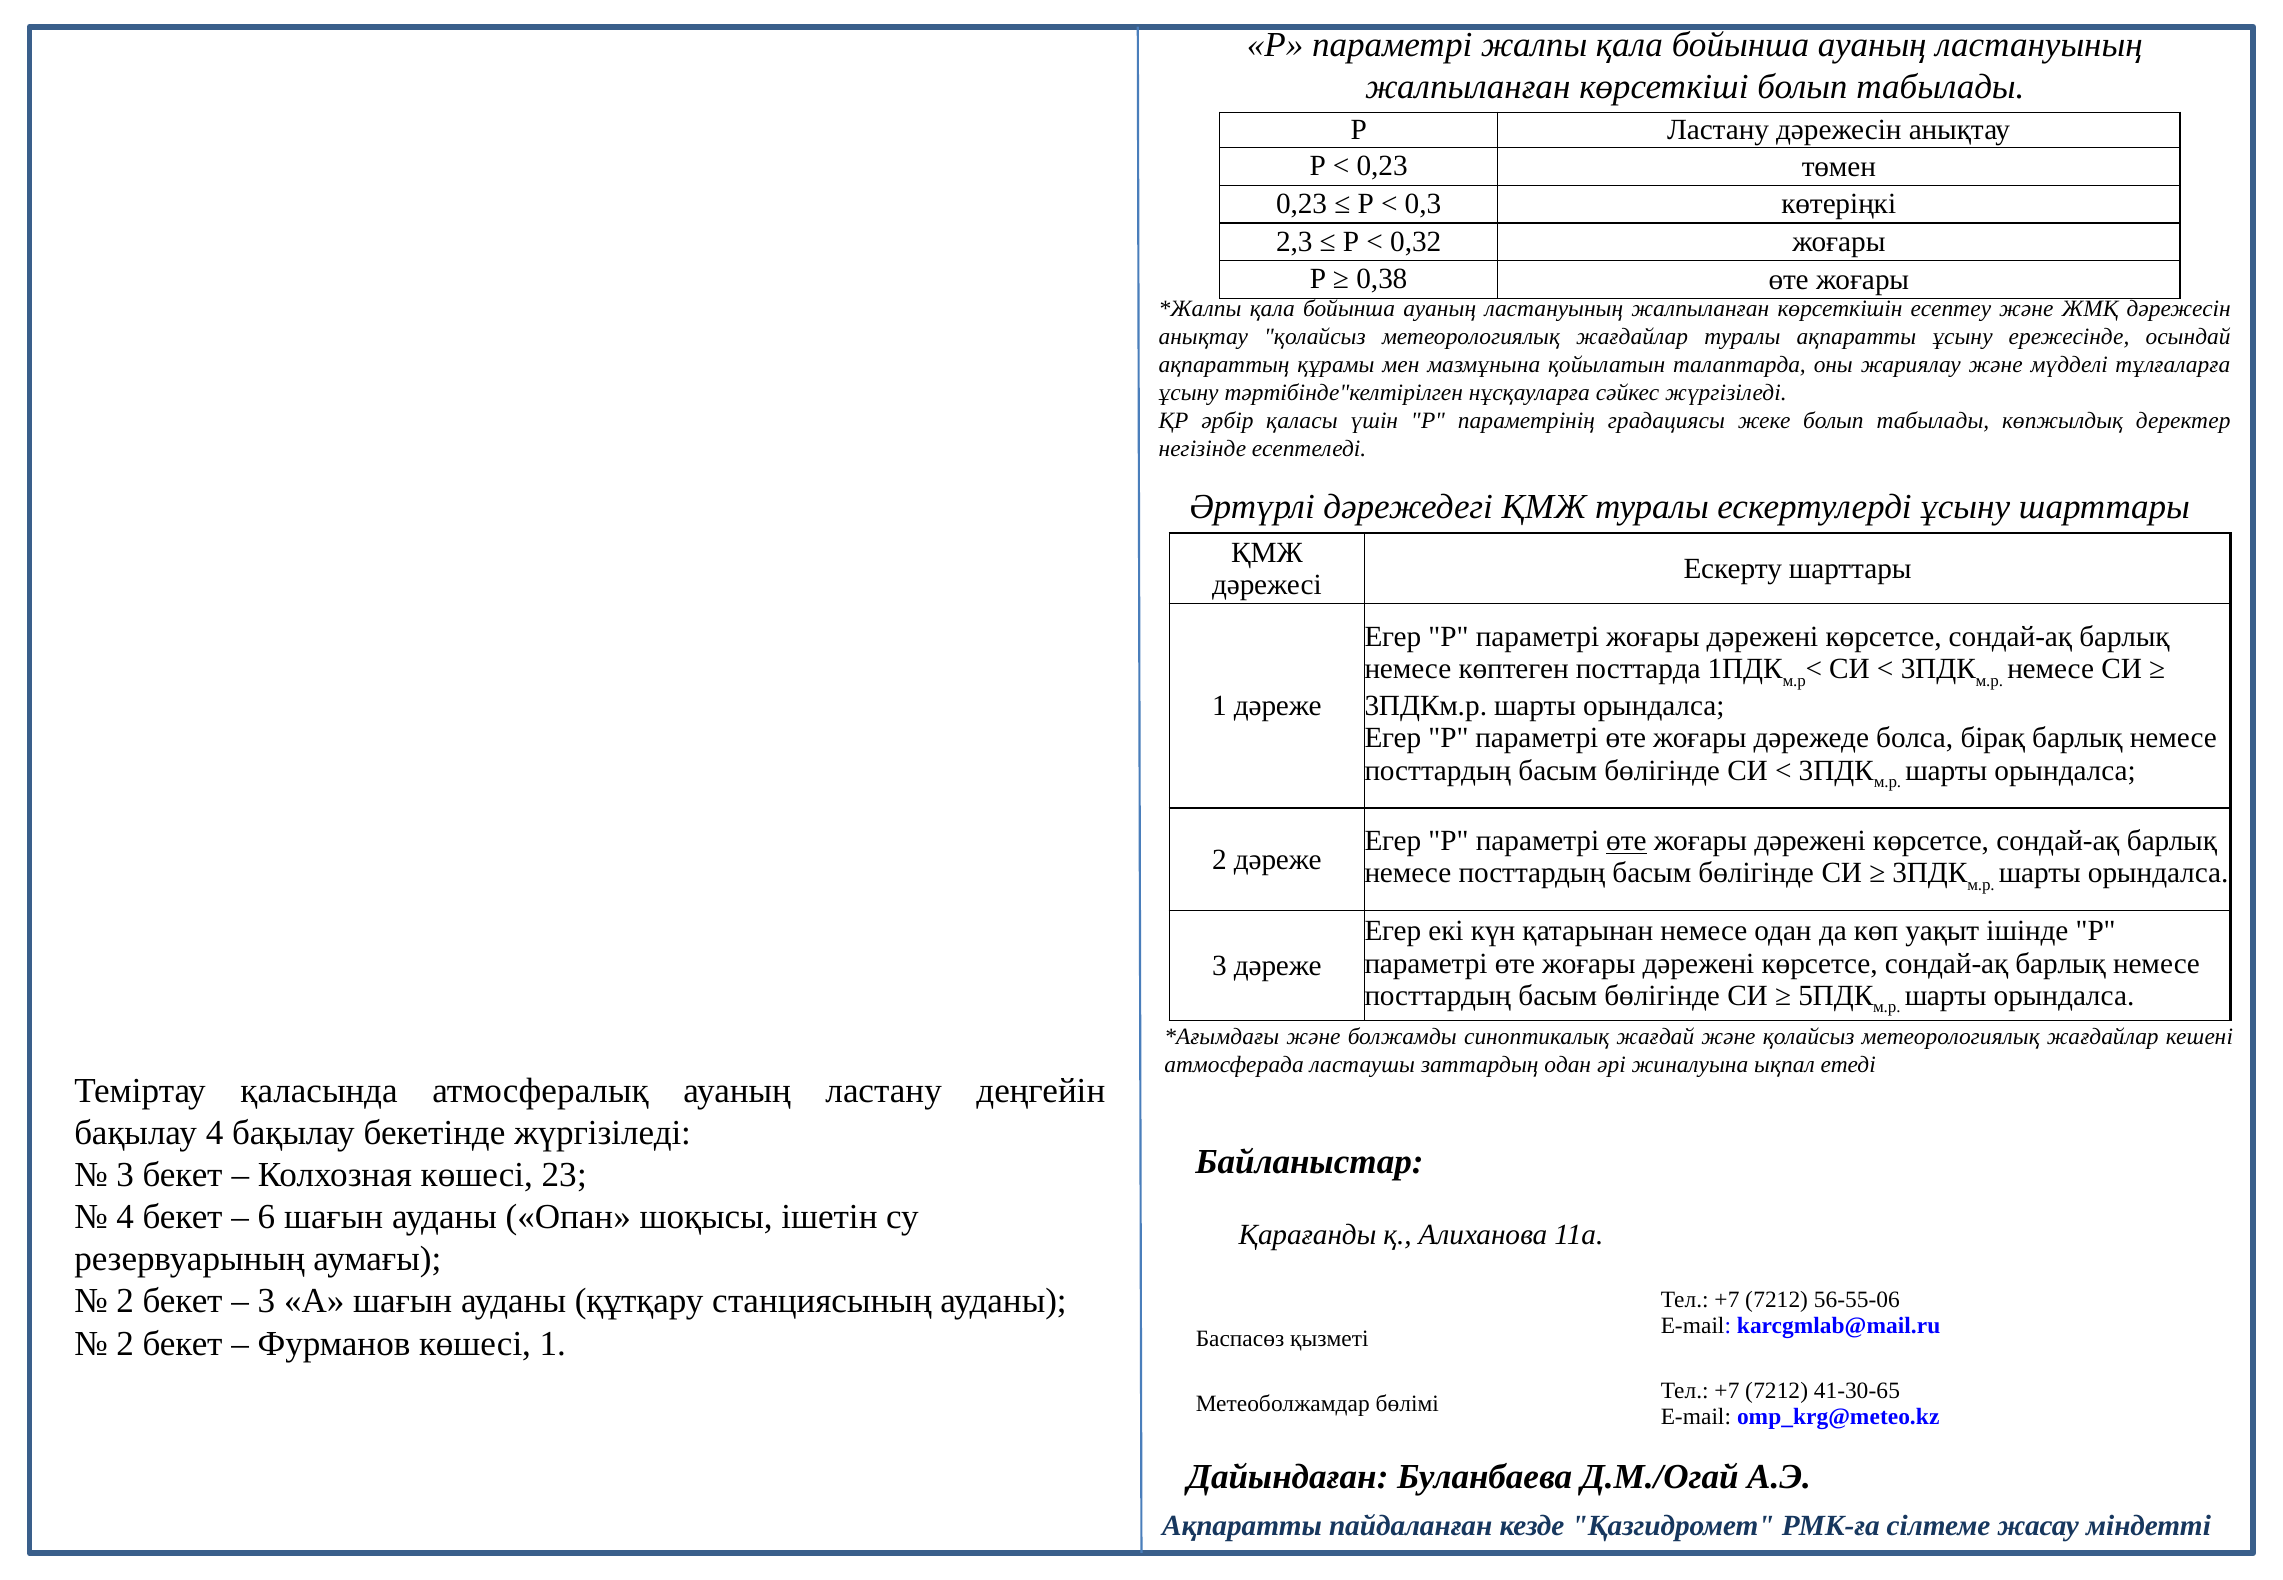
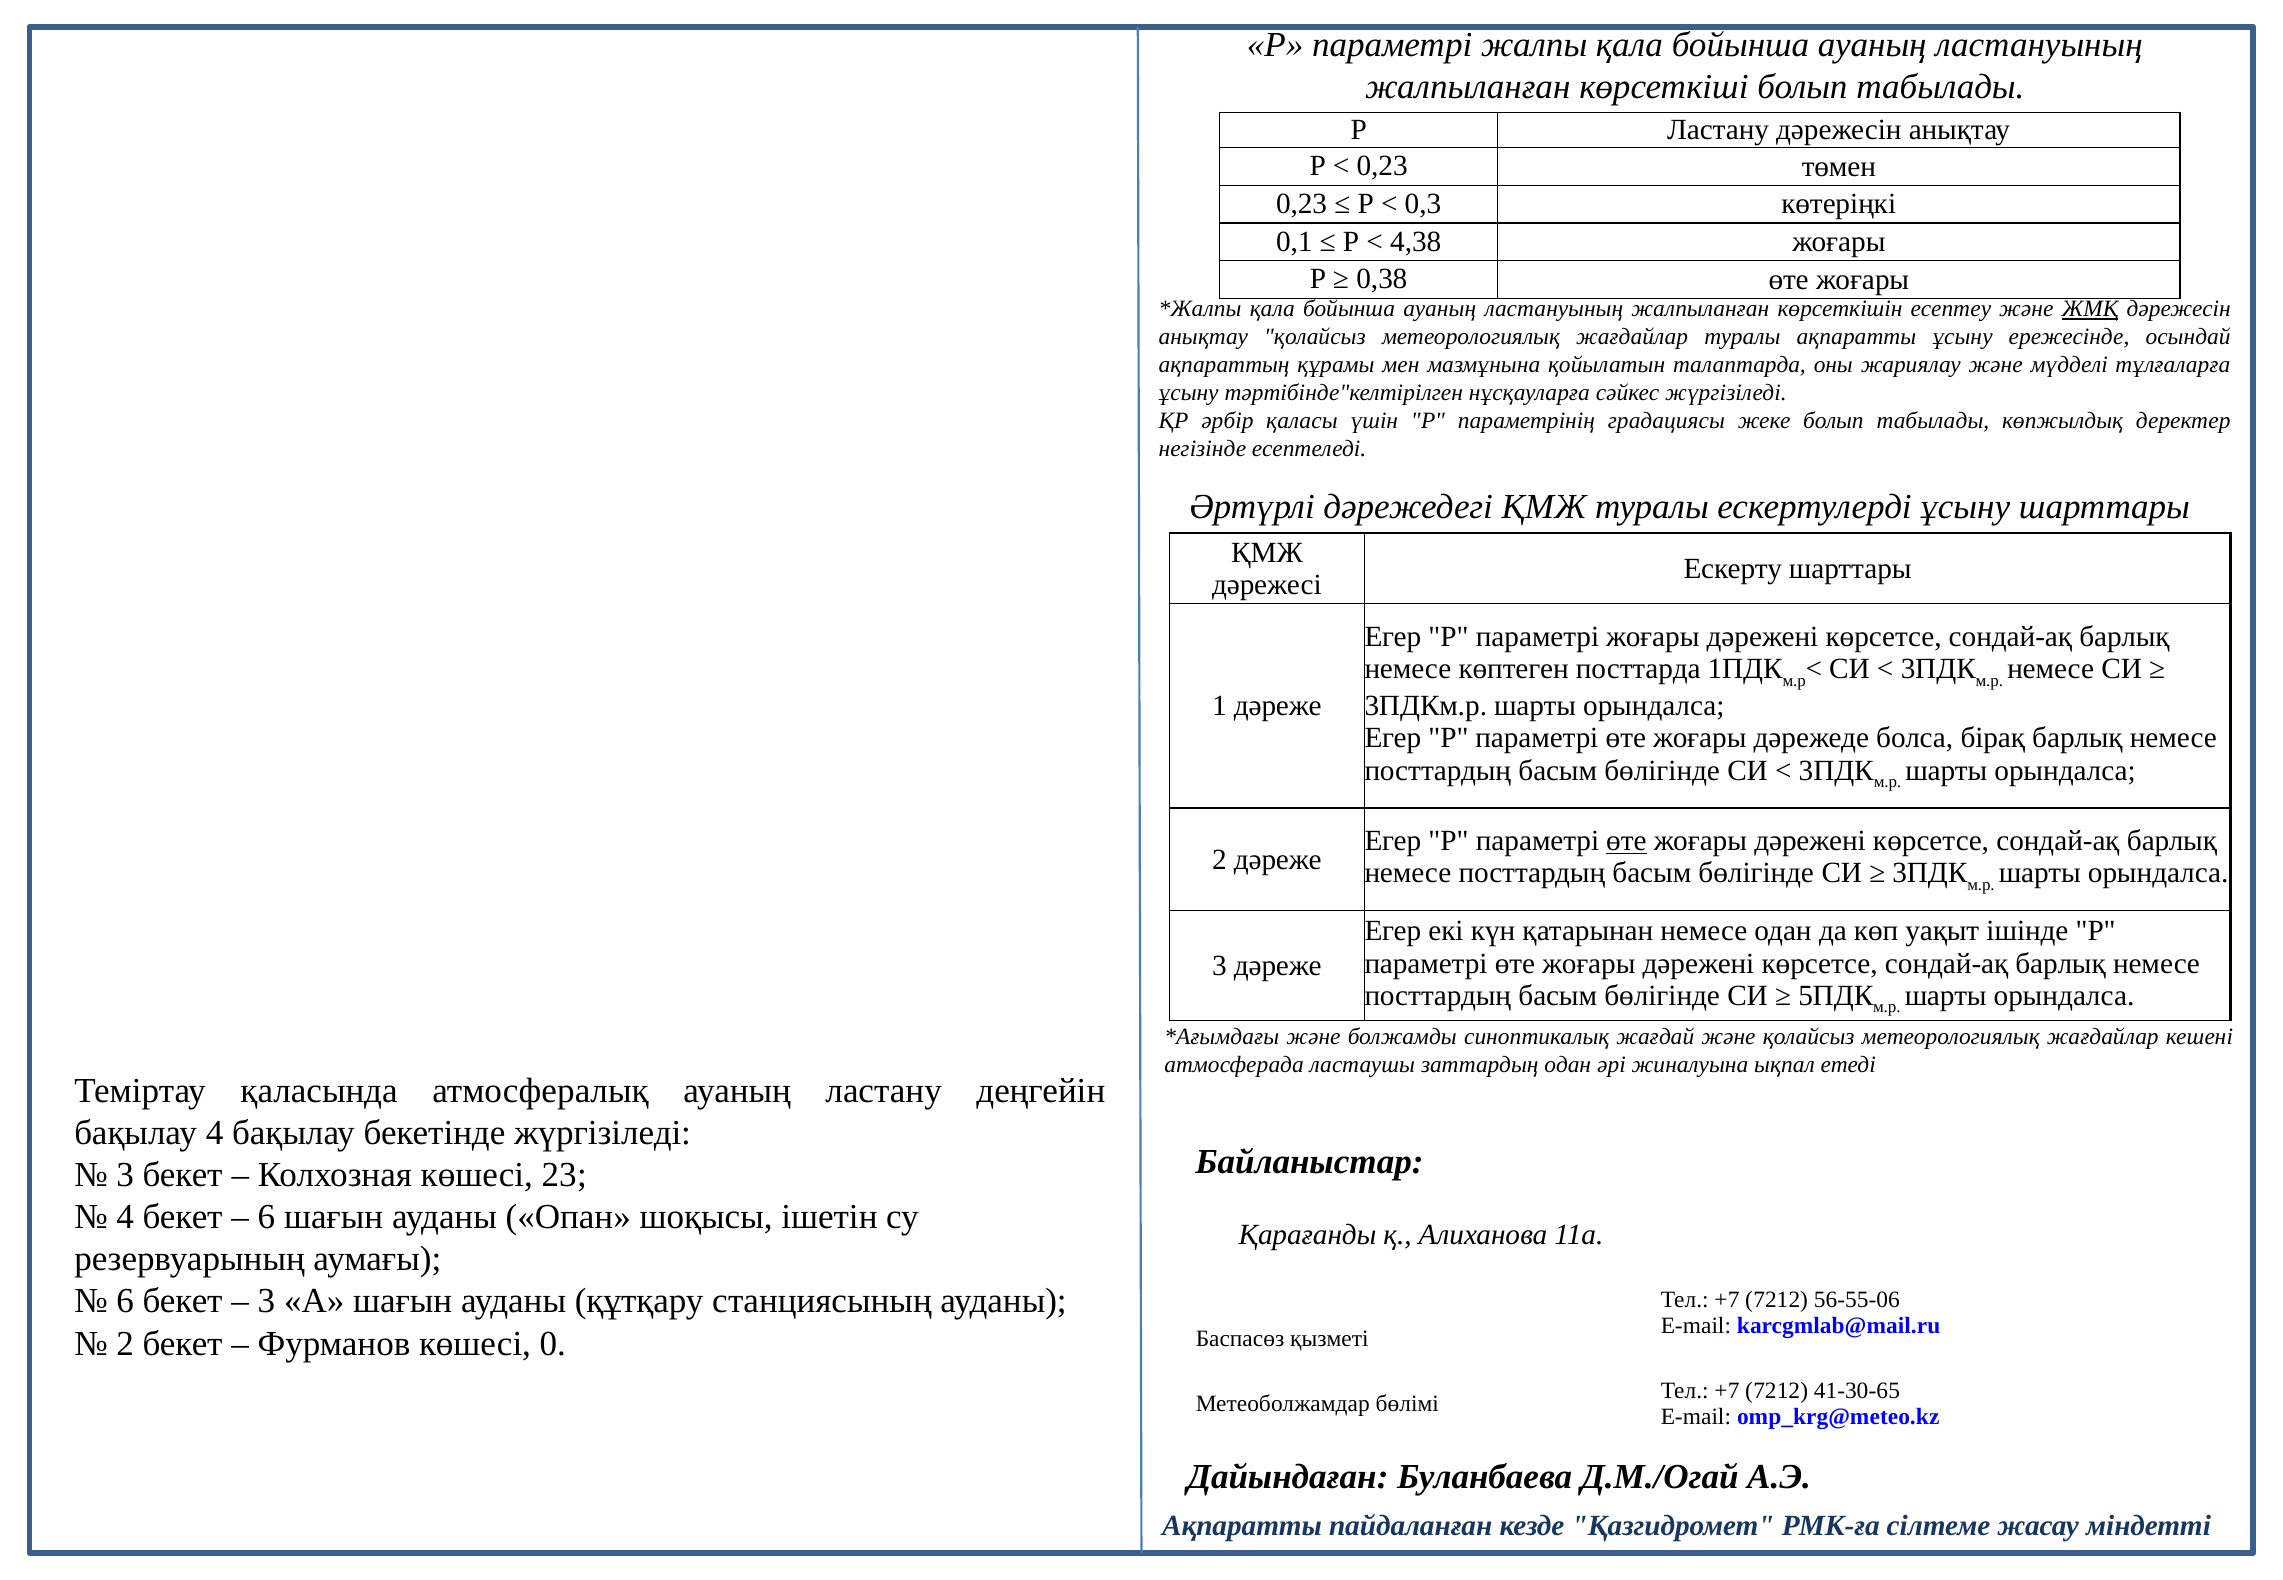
2,3: 2,3 -> 0,1 (1294, 242)
0,32: 0,32 -> 4,38 (1416, 242)
ЖМҚ underline: none -> present (2090, 309)
2: 2 -> 6 (125, 1302)
көшесі 1: 1 -> 0 (553, 1344)
